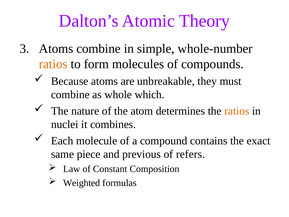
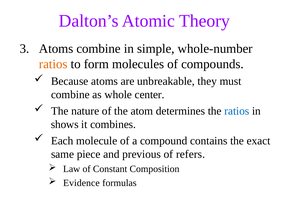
which: which -> center (150, 95)
ratios colour: orange -> blue (237, 111)
nuclei: nuclei -> shows (65, 124)
Weighted: Weighted -> Evidence (81, 183)
